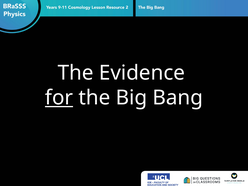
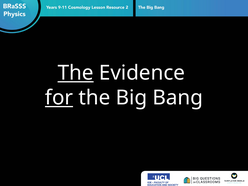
The underline: none -> present (76, 73)
